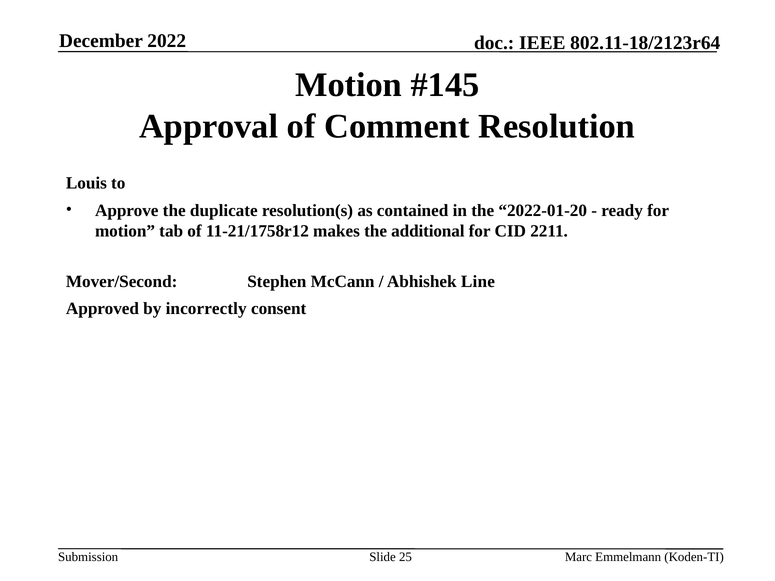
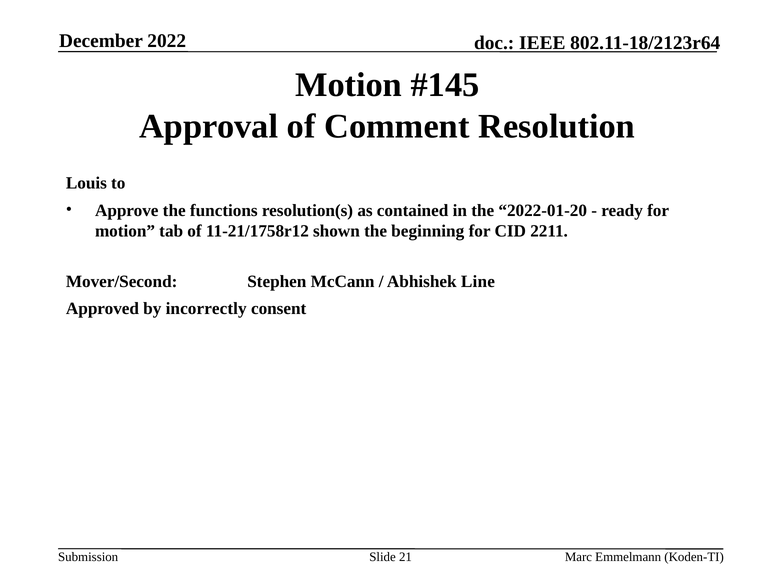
duplicate: duplicate -> functions (224, 210)
makes: makes -> shown (336, 231)
additional: additional -> beginning (428, 231)
25: 25 -> 21 (405, 557)
